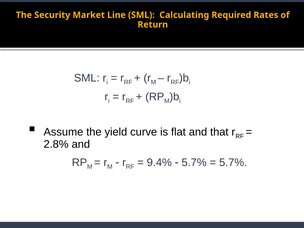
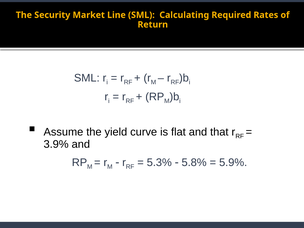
2.8%: 2.8% -> 3.9% (56, 144)
9.4%: 9.4% -> 5.3% (159, 163)
5.7%: 5.7% -> 5.8% (194, 163)
5.7%: 5.7% -> 5.9% (233, 163)
